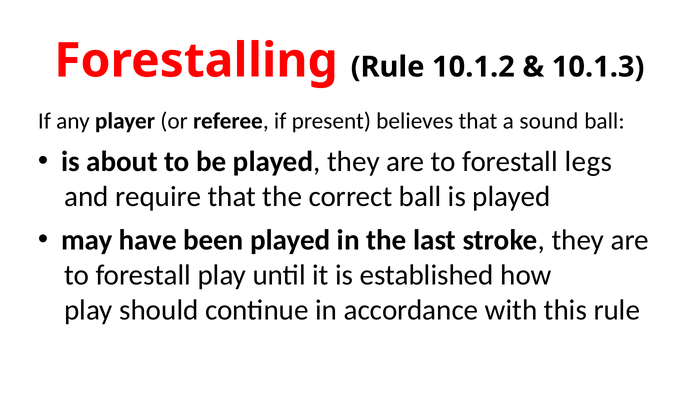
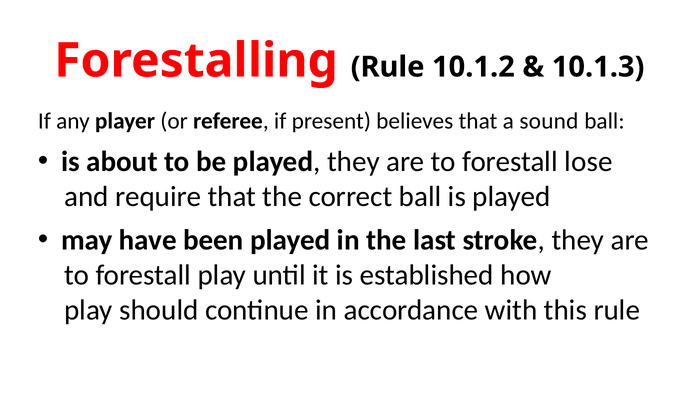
legs: legs -> lose (589, 162)
